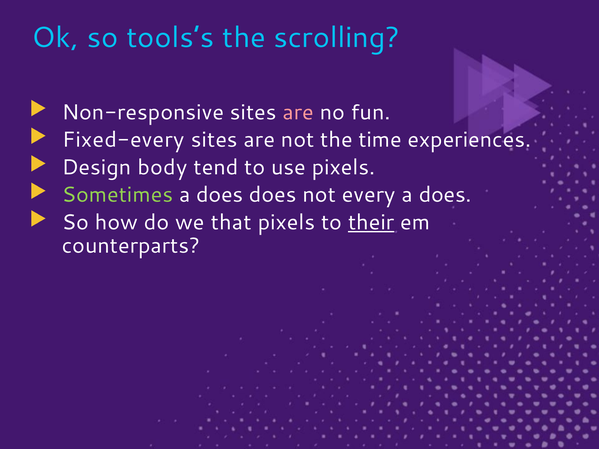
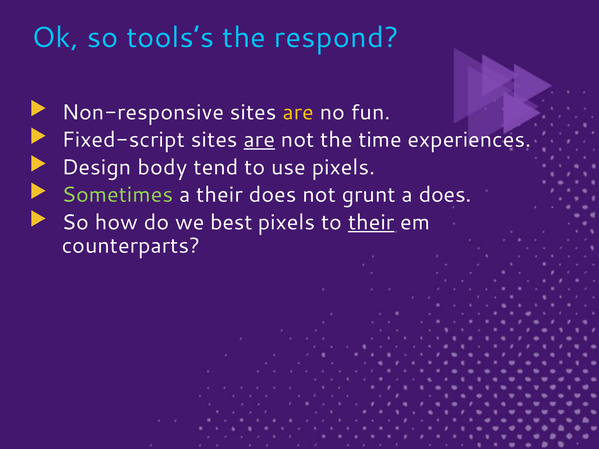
scrolling: scrolling -> respond (337, 37)
are colour: pink -> yellow (298, 112)
Fixed-every: Fixed-every -> Fixed-script (123, 140)
are underline: none -> present (259, 140)
does: does -> their (220, 195)
every: every -> grunt (369, 195)
that: that -> best (231, 223)
